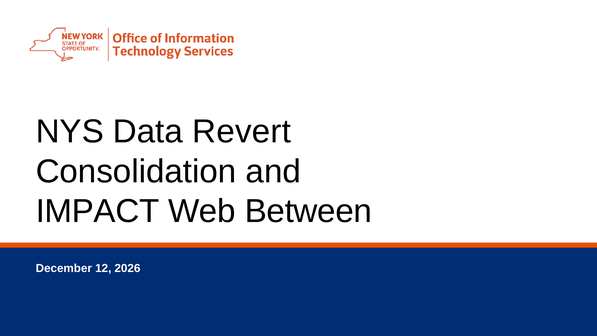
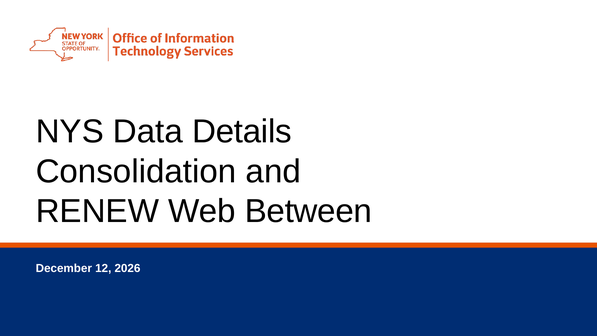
Revert: Revert -> Details (242, 132)
IMPACT: IMPACT -> RENEW (97, 211)
